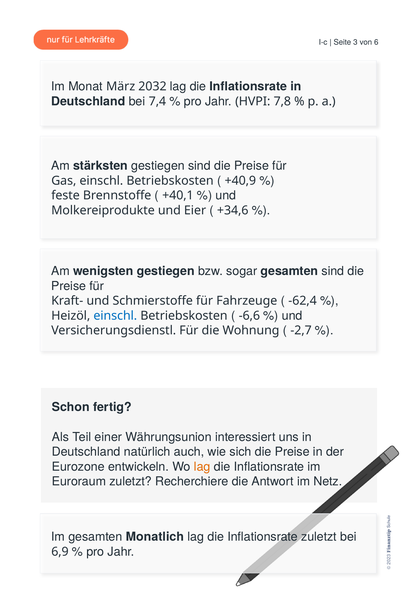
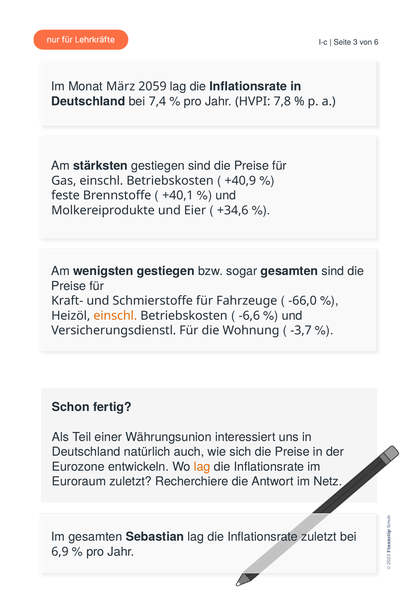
2032: 2032 -> 2059 (152, 86)
-62,4: -62,4 -> -66,0 (303, 301)
einschl colour: blue -> orange (115, 316)
-2,7: -2,7 -> -3,7 (301, 330)
Monatlich: Monatlich -> Sebastian (155, 537)
